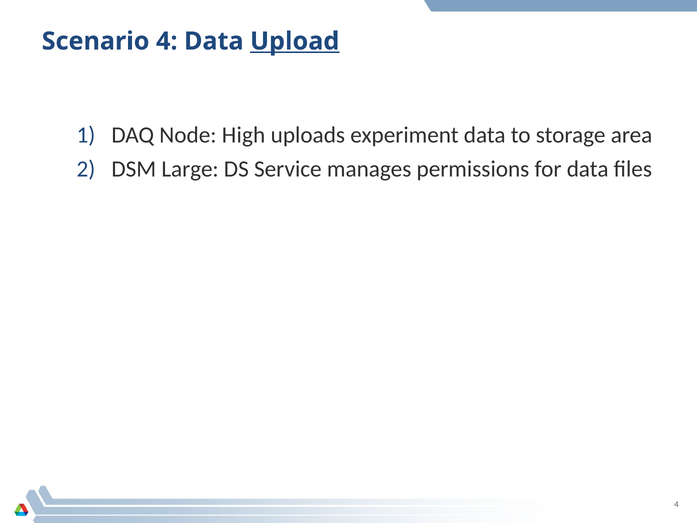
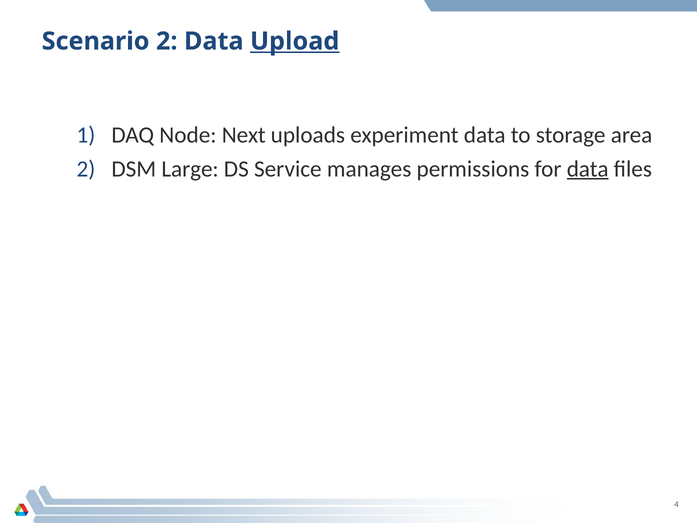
Scenario 4: 4 -> 2 (167, 41)
High: High -> Next (244, 135)
data underline: none -> present (588, 169)
